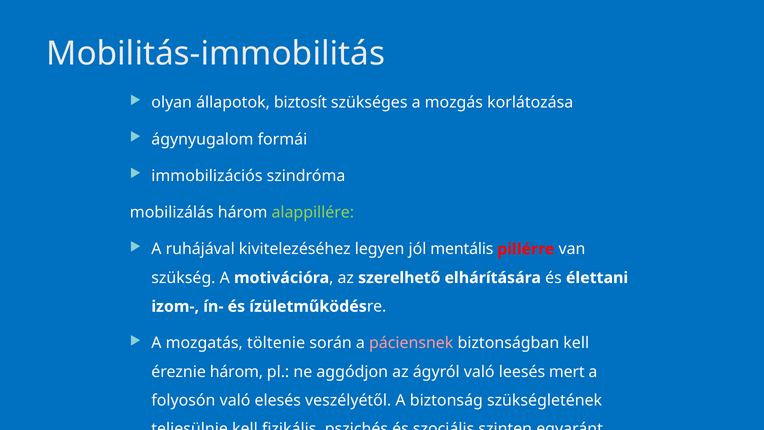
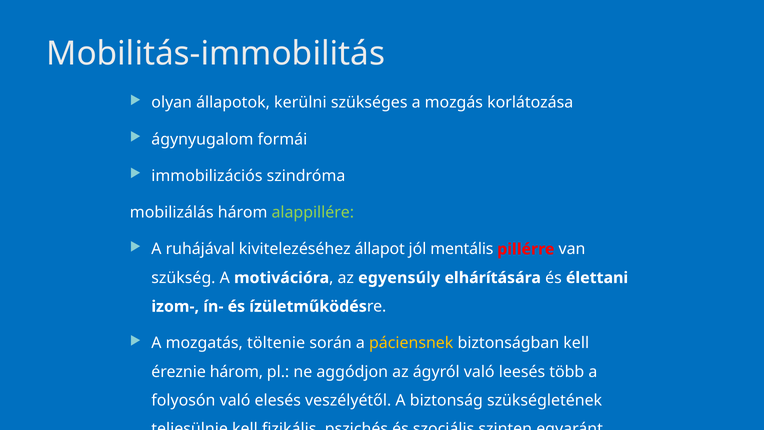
biztosít: biztosít -> kerülni (300, 103)
legyen: legyen -> állapot (380, 249)
szerelhető: szerelhető -> egyensúly (399, 278)
páciensnek colour: pink -> yellow (411, 343)
mert: mert -> több (567, 372)
